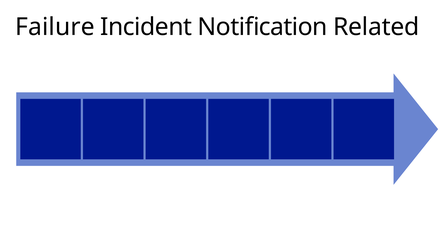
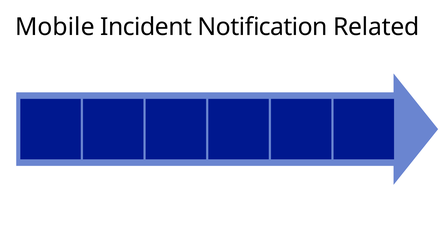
Failure: Failure -> Mobile (55, 27)
